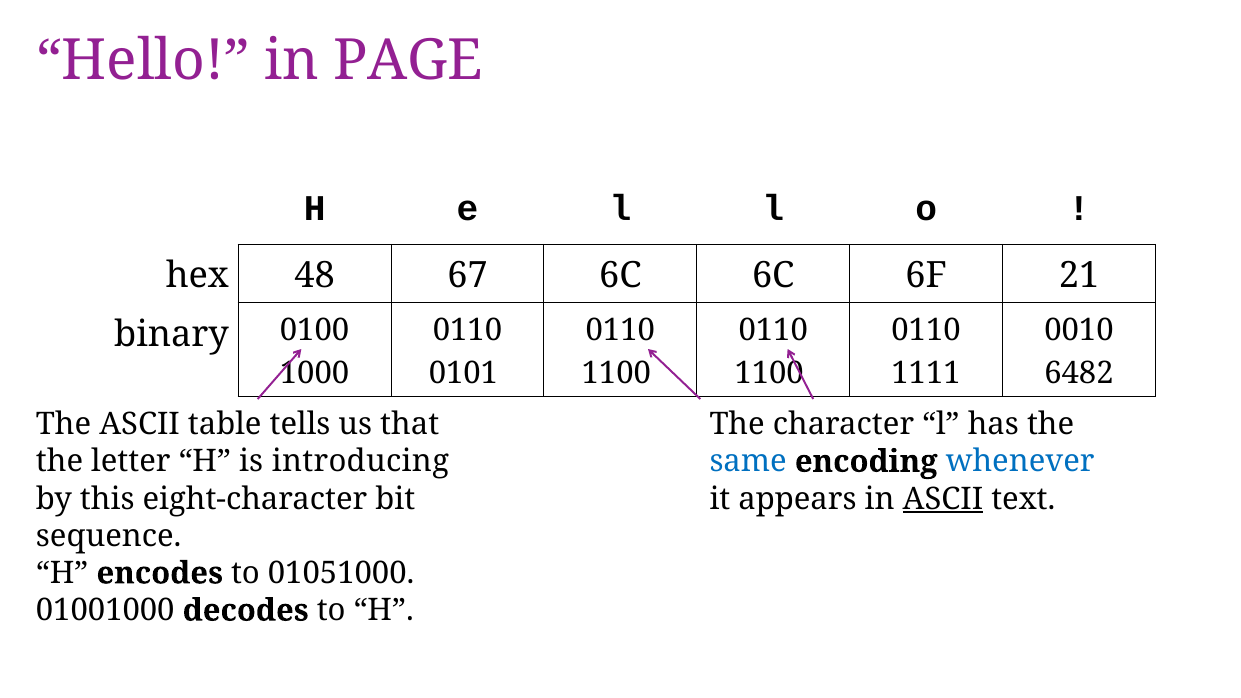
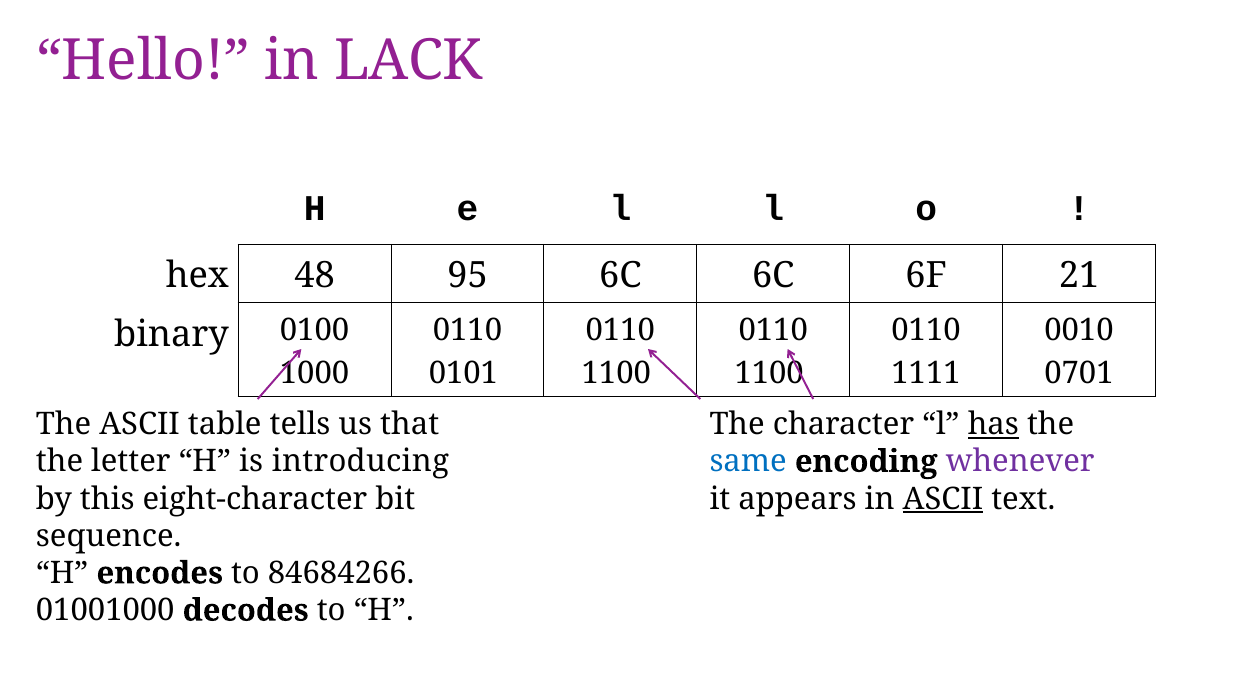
PAGE: PAGE -> LACK (408, 60)
67: 67 -> 95 (468, 276)
6482: 6482 -> 0701 (1079, 373)
has underline: none -> present (993, 424)
whenever colour: blue -> purple (1020, 462)
01051000: 01051000 -> 84684266 (341, 573)
